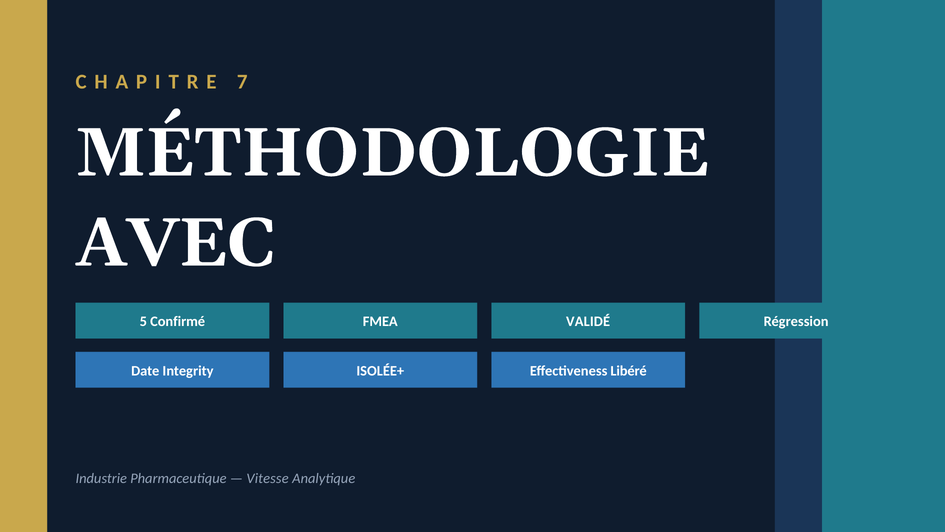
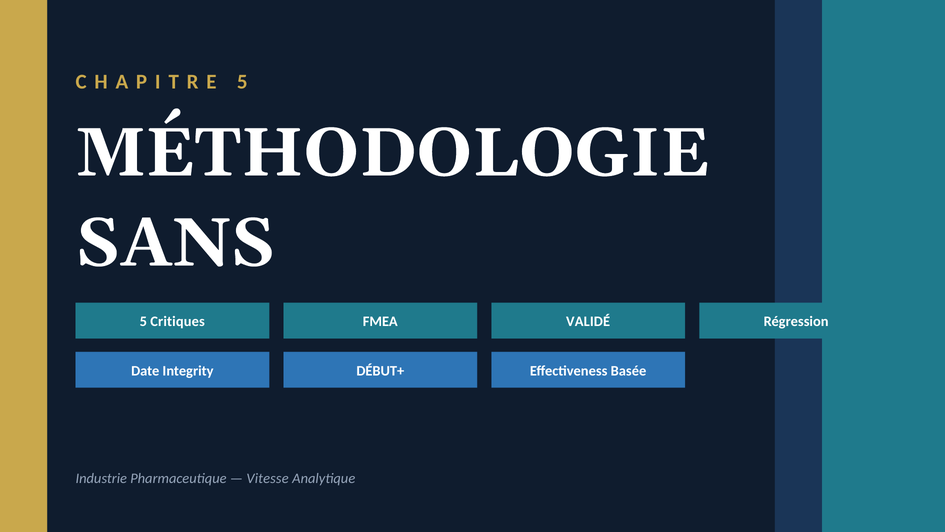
7: 7 -> 5 (242, 82)
AVEC: AVEC -> SANS (175, 243)
Confirmé: Confirmé -> Critiques (178, 321)
ISOLÉE+: ISOLÉE+ -> DÉBUT+ (380, 370)
Libéré: Libéré -> Basée (629, 370)
